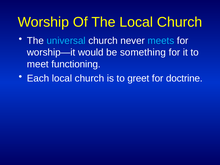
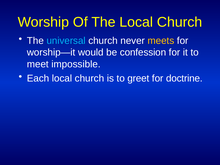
meets colour: light blue -> yellow (161, 41)
something: something -> confession (143, 52)
functioning: functioning -> impossible (76, 64)
